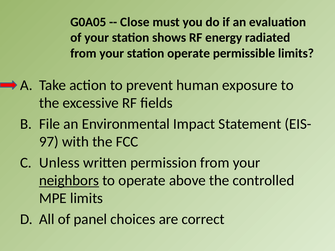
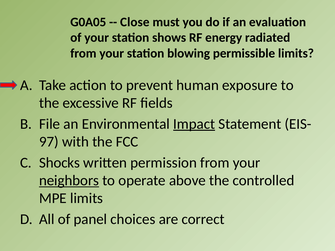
station operate: operate -> blowing (189, 53)
Impact underline: none -> present (194, 124)
Unless: Unless -> Shocks (60, 163)
